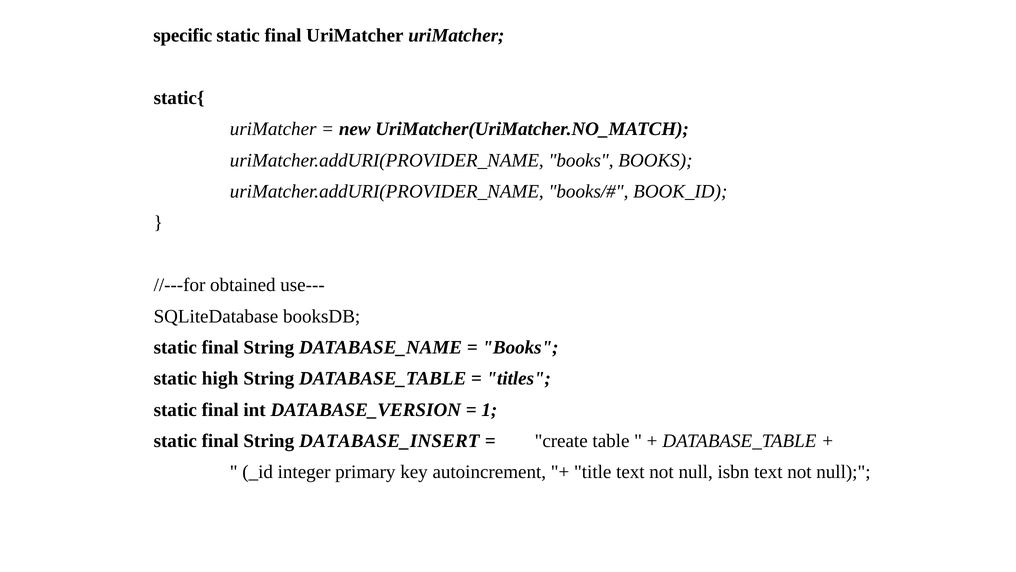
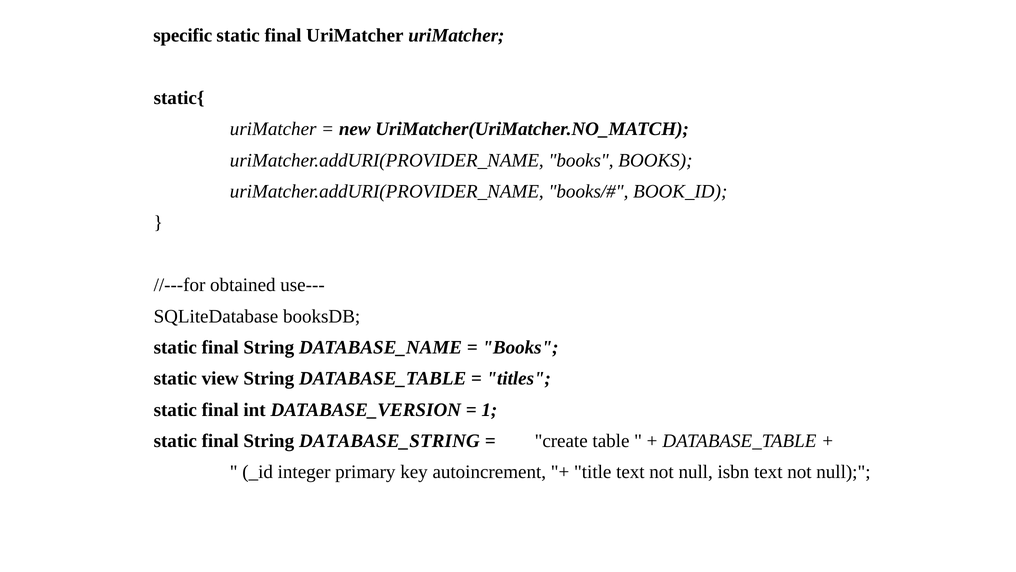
high: high -> view (220, 378)
DATABASE_INSERT: DATABASE_INSERT -> DATABASE_STRING (389, 441)
